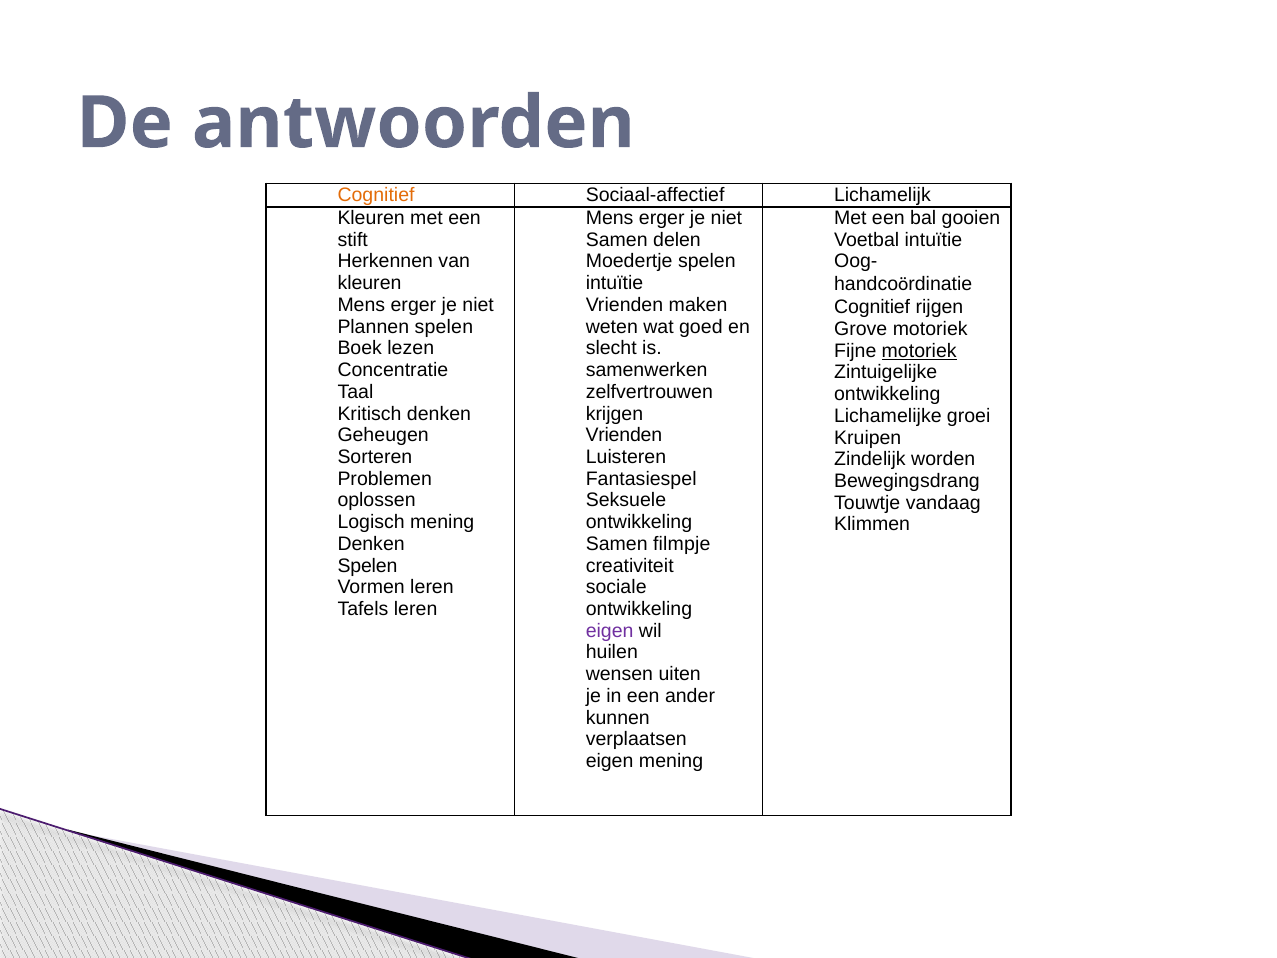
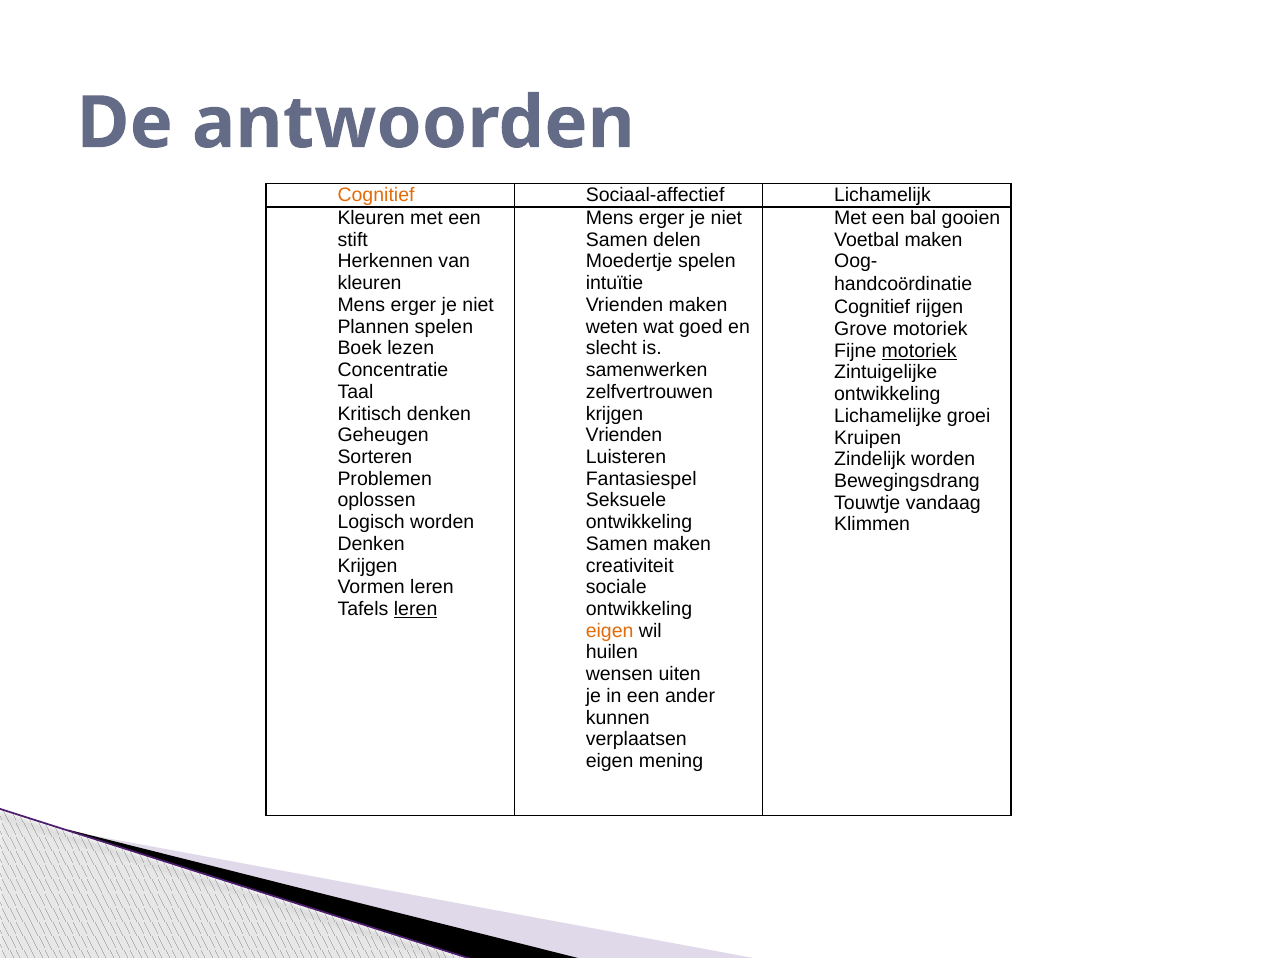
Voetbal intuïtie: intuïtie -> maken (934, 240)
Logisch mening: mening -> worden (442, 522)
Samen filmpje: filmpje -> maken (682, 544)
Spelen: Spelen -> Krijgen (367, 565)
leren underline: none -> present (416, 609)
eigen colour: purple -> orange (610, 631)
